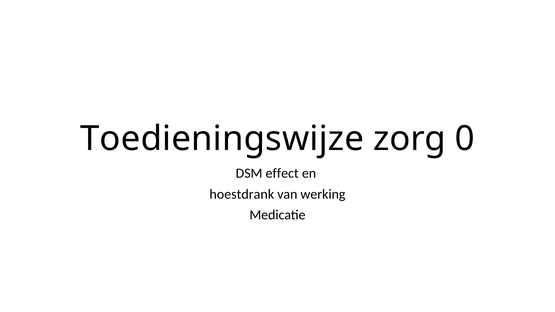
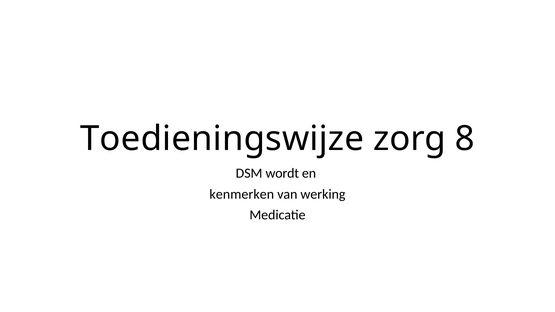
0: 0 -> 8 (465, 139)
effect: effect -> wordt (282, 173)
hoestdrank: hoestdrank -> kenmerken (242, 194)
